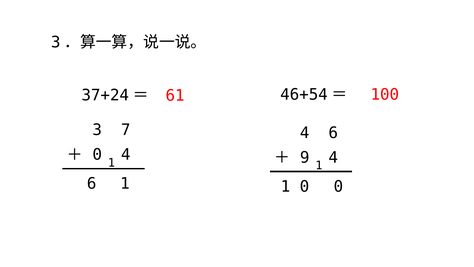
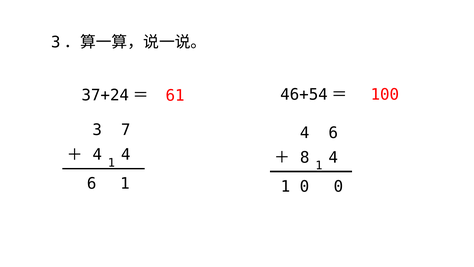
0: 0 -> 4 (97, 155)
9: 9 -> 8 (305, 157)
